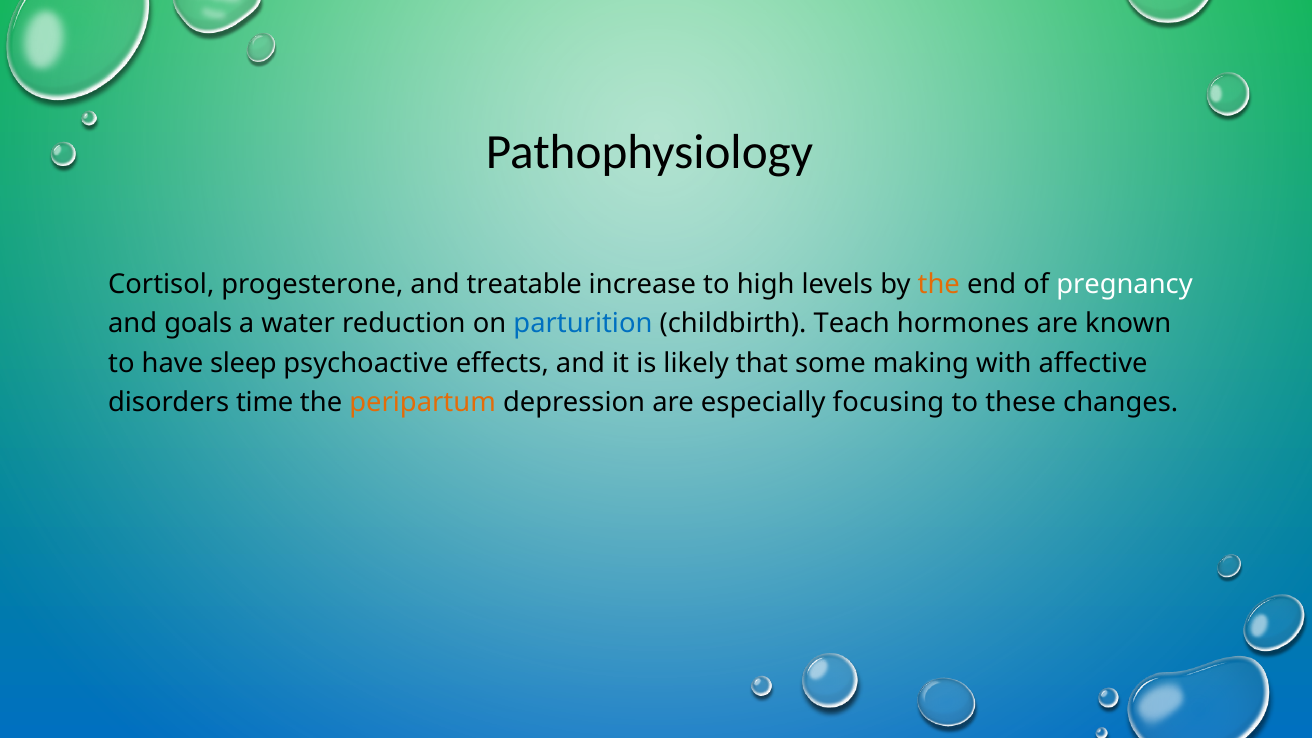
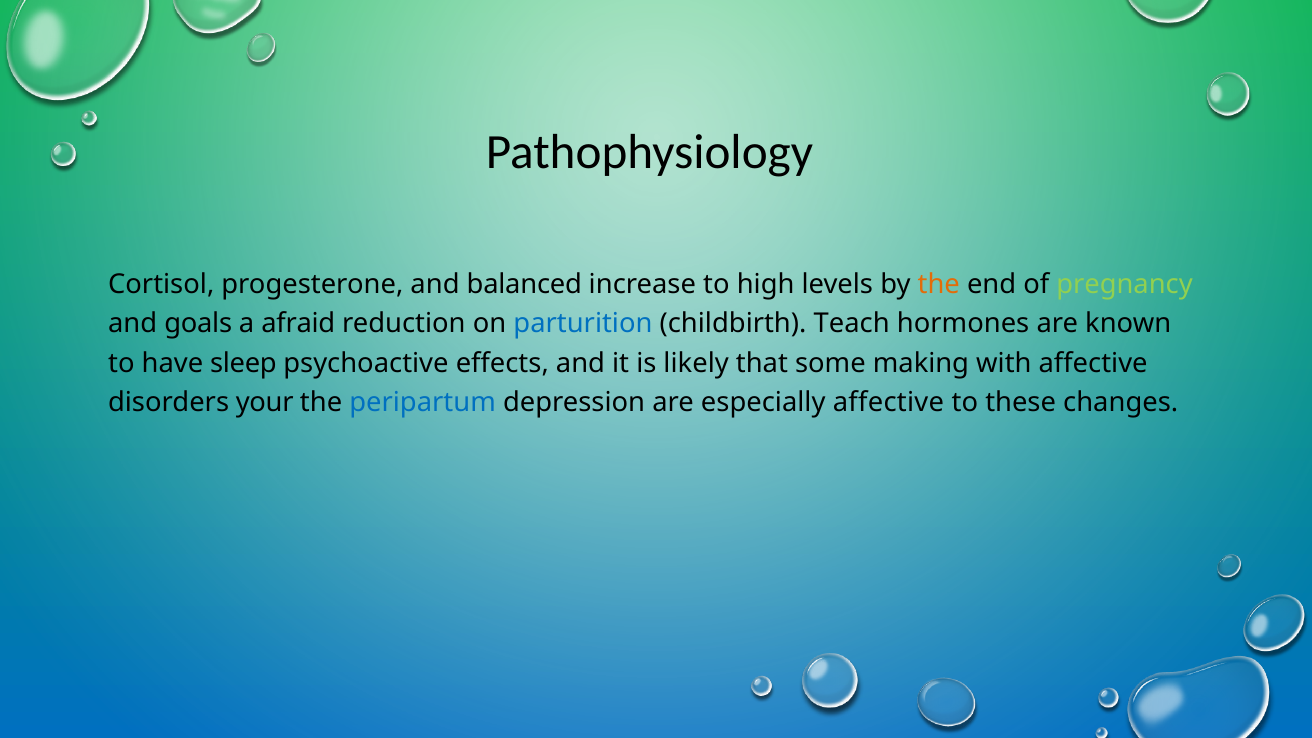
treatable: treatable -> balanced (524, 285)
pregnancy colour: white -> light green (1125, 285)
water: water -> afraid (298, 324)
time: time -> your (265, 403)
peripartum colour: orange -> blue (423, 403)
especially focusing: focusing -> affective (888, 403)
